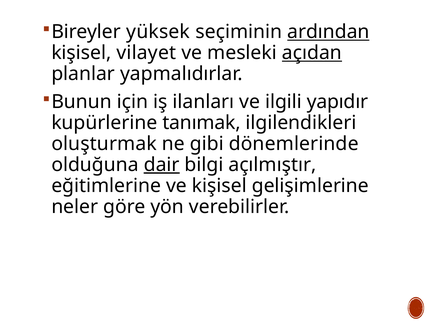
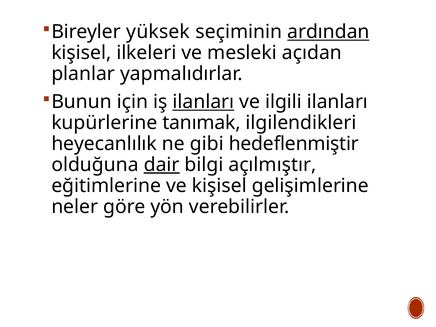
vilayet: vilayet -> ilkeleri (146, 53)
açıdan underline: present -> none (312, 53)
ilanları underline: none -> present (203, 102)
ilgili yapıdır: yapıdır -> ilanları (337, 102)
oluşturmak: oluşturmak -> heyecanlılık (104, 144)
dönemlerinde: dönemlerinde -> hedeflenmiştir (294, 144)
